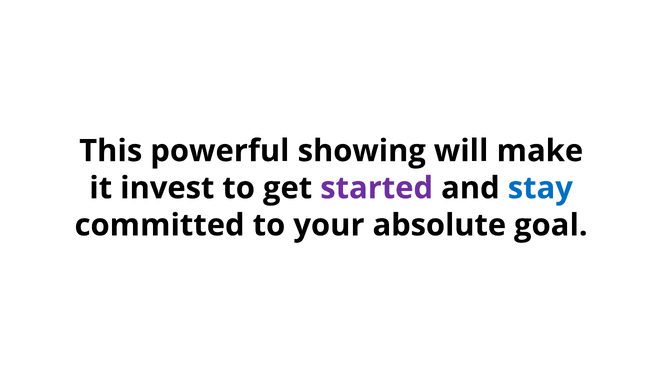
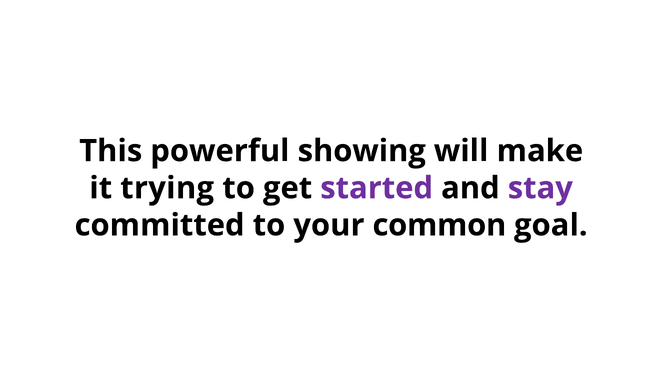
invest: invest -> trying (167, 188)
stay colour: blue -> purple (540, 188)
absolute: absolute -> common (439, 225)
